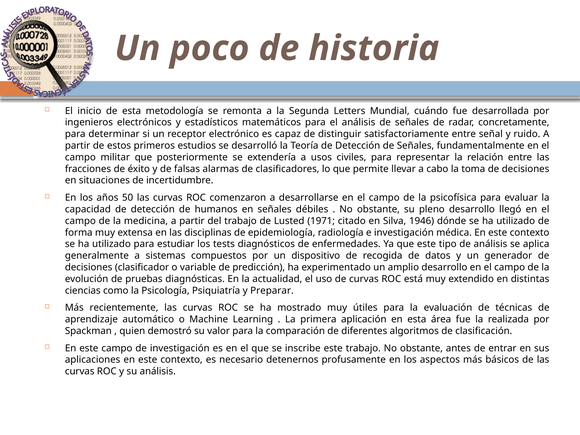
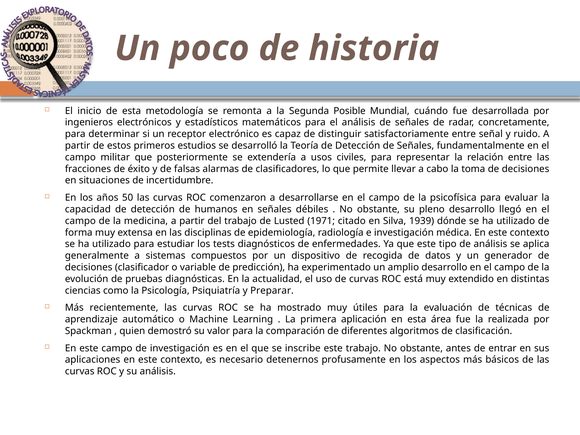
Letters: Letters -> Posible (350, 111)
1946: 1946 -> 1939 (422, 221)
